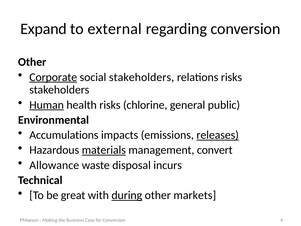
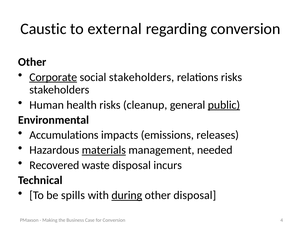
Expand: Expand -> Caustic (43, 29)
Human underline: present -> none (47, 105)
chlorine: chlorine -> cleanup (145, 105)
public underline: none -> present (224, 105)
releases underline: present -> none (218, 135)
convert: convert -> needed (215, 150)
Allowance: Allowance -> Recovered (54, 165)
great: great -> spills (73, 195)
other markets: markets -> disposal (195, 195)
